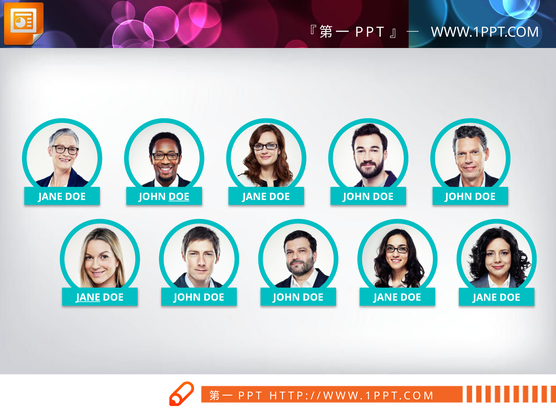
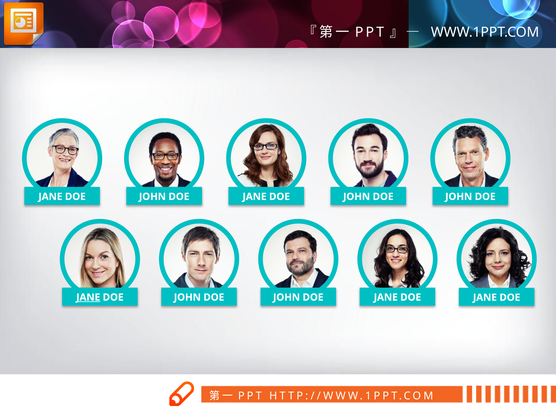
DOE underline: present -> none (179, 197)
